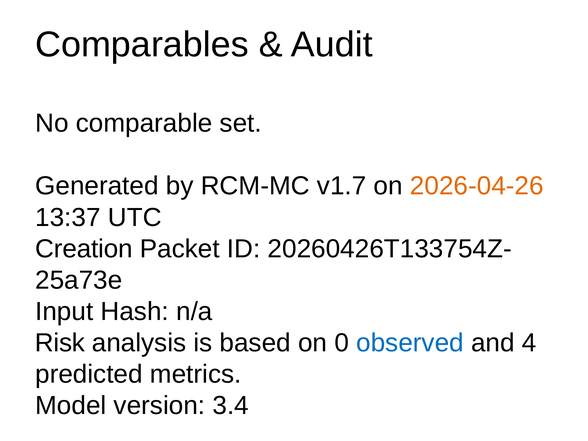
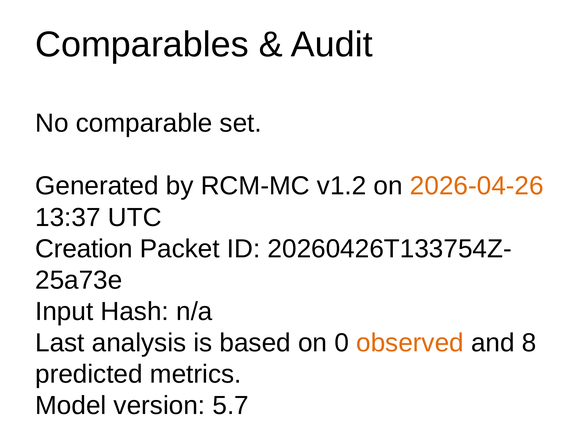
v1.7: v1.7 -> v1.2 (342, 186)
Risk: Risk -> Last (60, 343)
observed colour: blue -> orange (410, 343)
4: 4 -> 8 (529, 343)
3.4: 3.4 -> 5.7 (231, 406)
